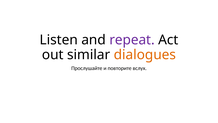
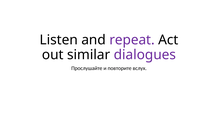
dialogues colour: orange -> purple (145, 54)
